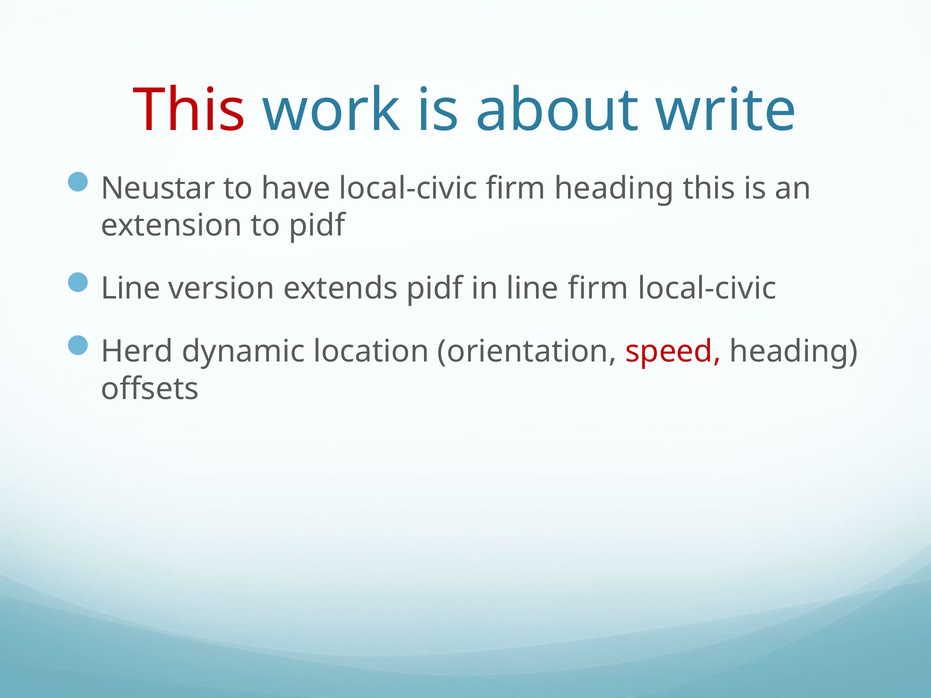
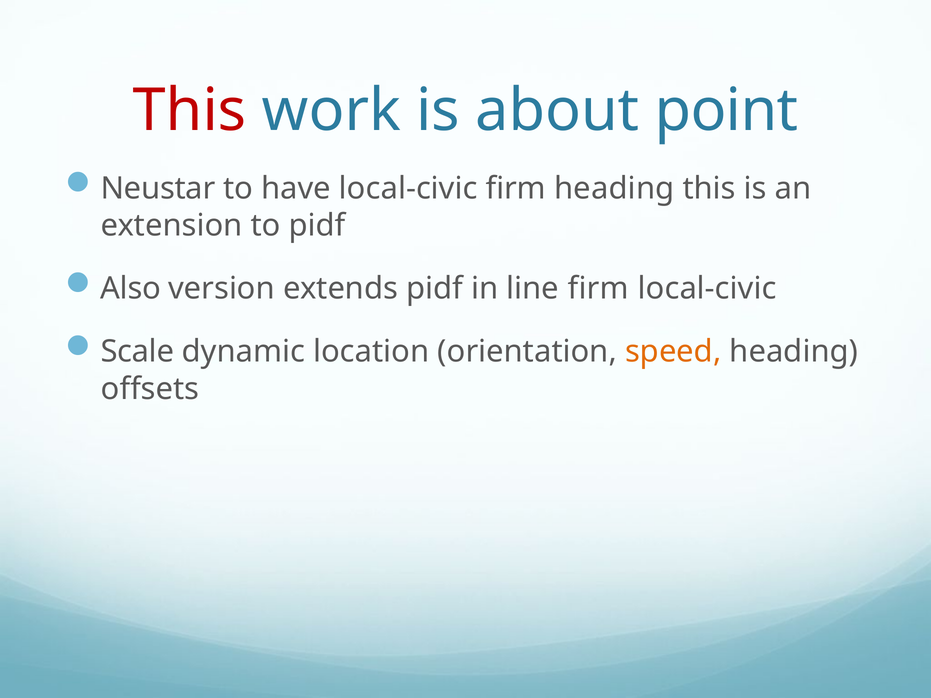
write: write -> point (726, 111)
Line: Line -> Also (131, 289)
Herd: Herd -> Scale (137, 352)
speed colour: red -> orange (673, 352)
